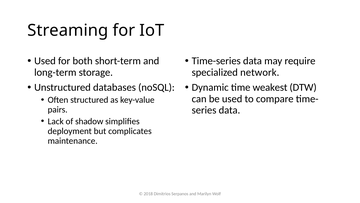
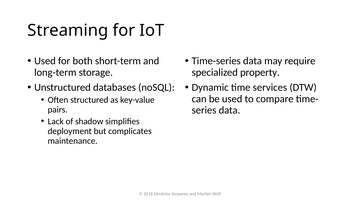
network: network -> property (260, 72)
weakest: weakest -> services (270, 87)
